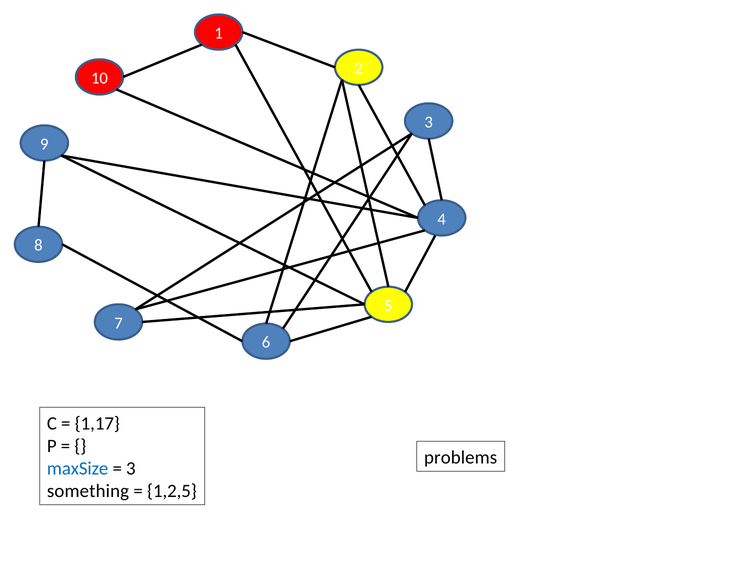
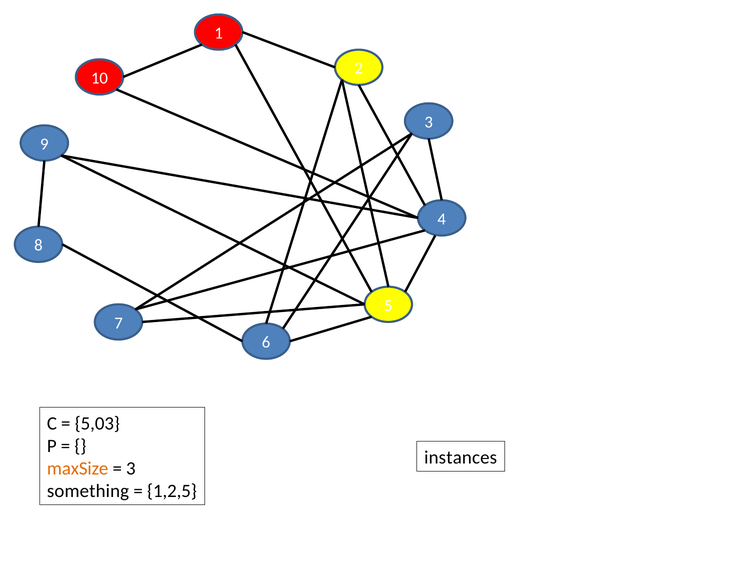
1,17: 1,17 -> 5,03 (97, 423)
problems: problems -> instances (461, 457)
maxSize colour: blue -> orange (78, 468)
